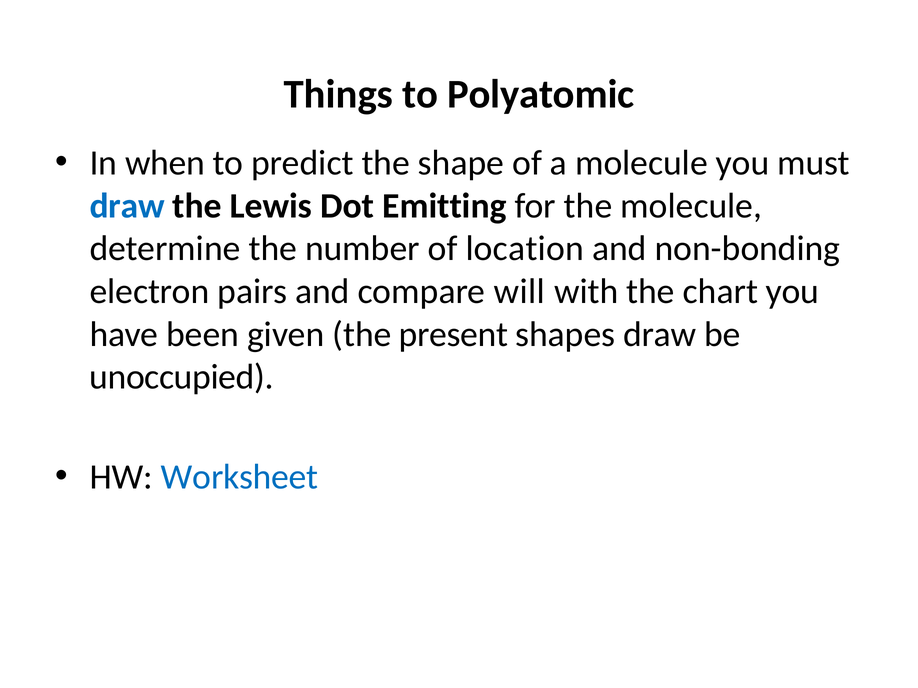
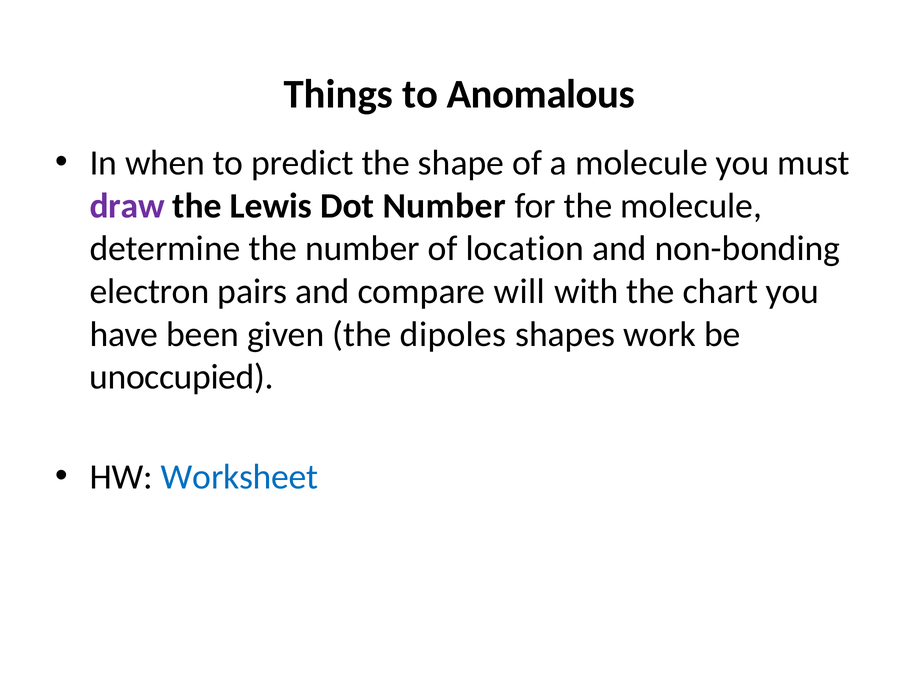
Polyatomic: Polyatomic -> Anomalous (541, 95)
draw colour: blue -> purple (127, 206)
Dot Emitting: Emitting -> Number (444, 206)
present: present -> dipoles (453, 335)
shapes draw: draw -> work (660, 335)
